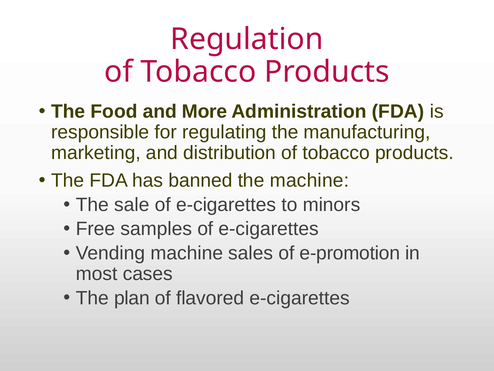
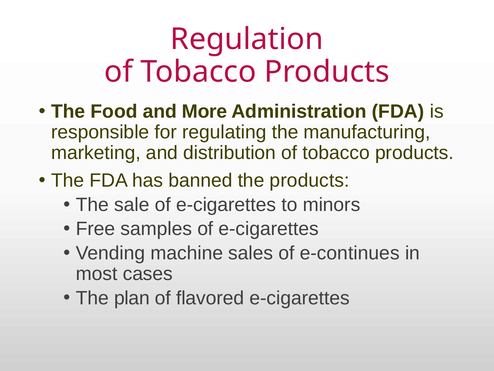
the machine: machine -> products (310, 180)
e-promotion: e-promotion -> e-continues (350, 253)
